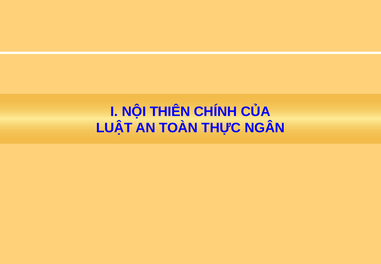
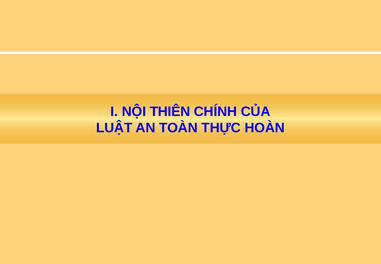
NGÂN: NGÂN -> HOÀN (265, 128)
